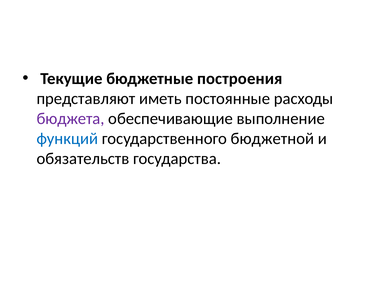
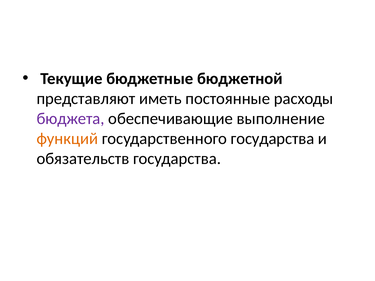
построения: построения -> бюджетной (240, 79)
функций colour: blue -> orange (67, 139)
государственного бюджетной: бюджетной -> государства (272, 139)
